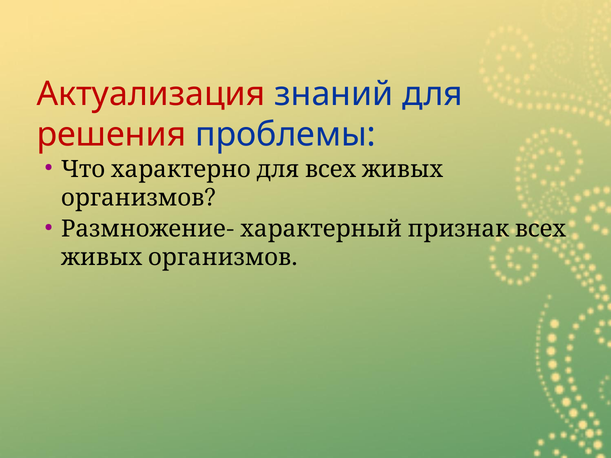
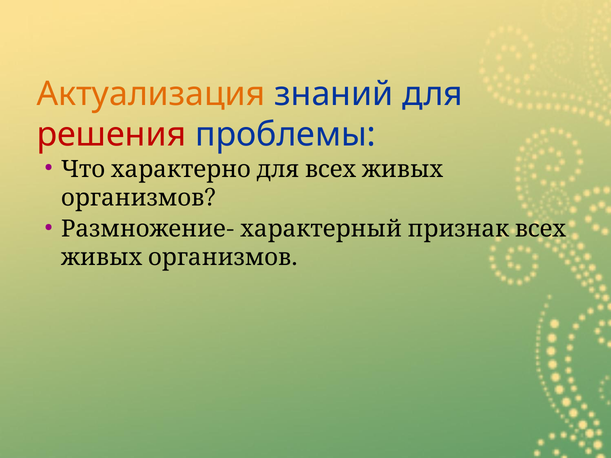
Актуализация colour: red -> orange (151, 94)
